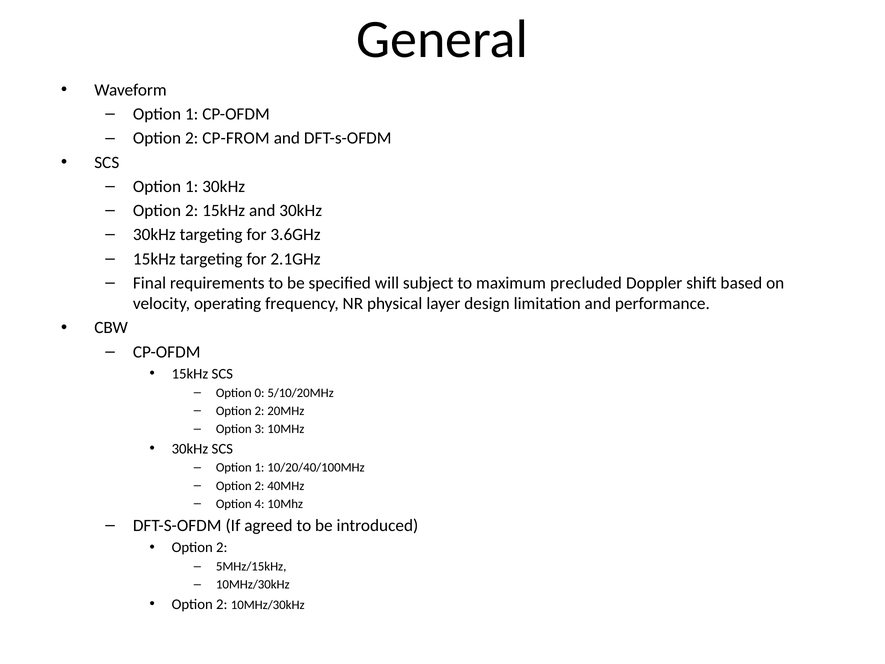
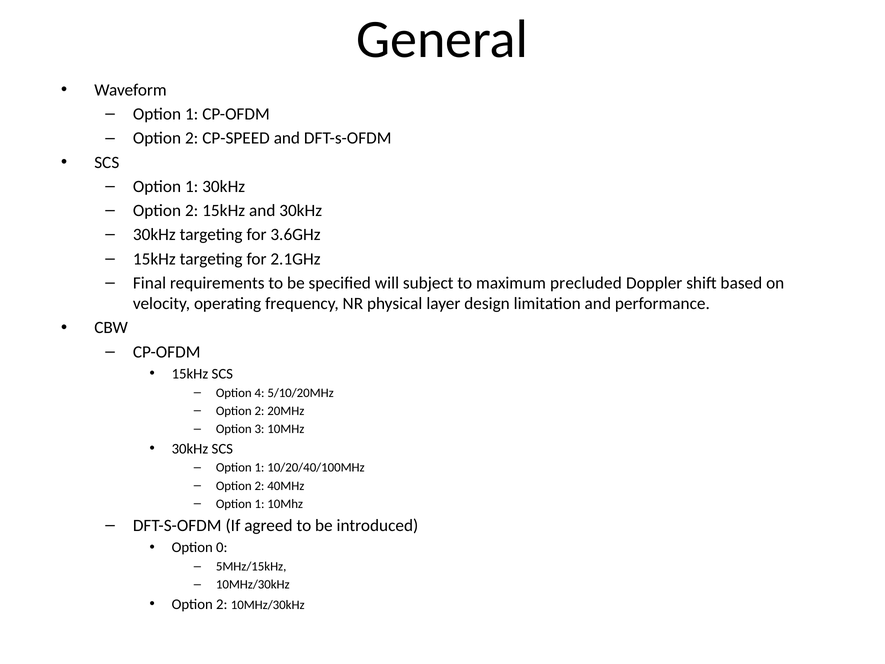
CP-FROM: CP-FROM -> CP-SPEED (236, 138)
0: 0 -> 4 (259, 393)
4: 4 -> 1 (259, 504)
2: 2 -> 0 (222, 547)
